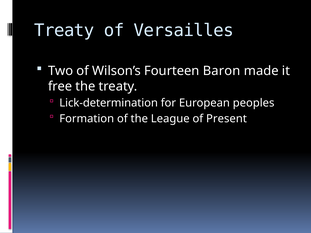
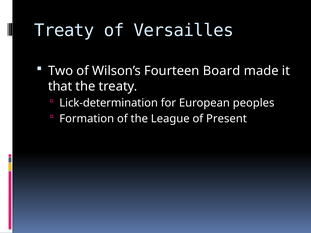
Baron: Baron -> Board (222, 71)
free: free -> that (60, 86)
